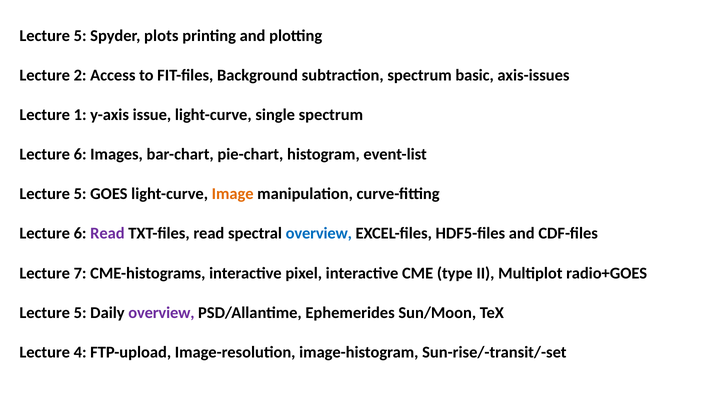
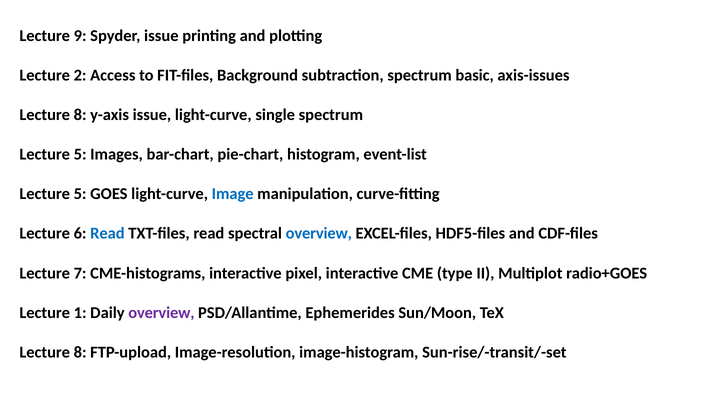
5: 5 -> 9 (80, 36)
Spyder plots: plots -> issue (161, 36)
1: 1 -> 8 (80, 115)
6: 6 -> 5 (80, 154)
Image colour: orange -> blue (233, 194)
Read colour: purple -> blue (107, 234)
5: 5 -> 1 (80, 313)
4: 4 -> 8 (80, 352)
